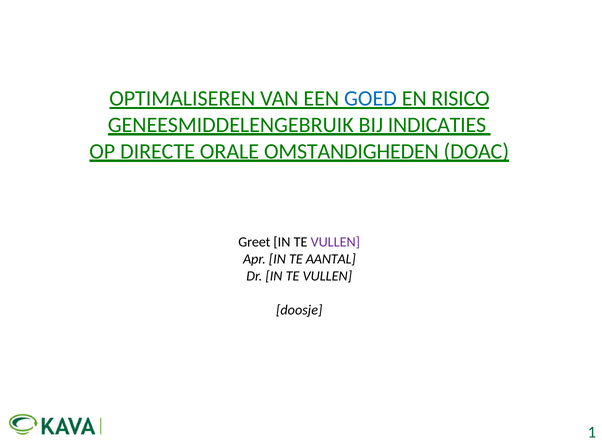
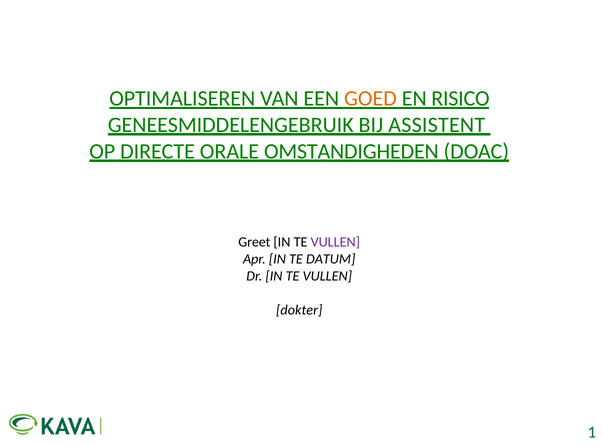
GOED colour: blue -> orange (370, 98)
INDICATIES: INDICATIES -> ASSISTENT (437, 125)
AANTAL: AANTAL -> DATUM (331, 259)
doosje: doosje -> dokter (299, 310)
